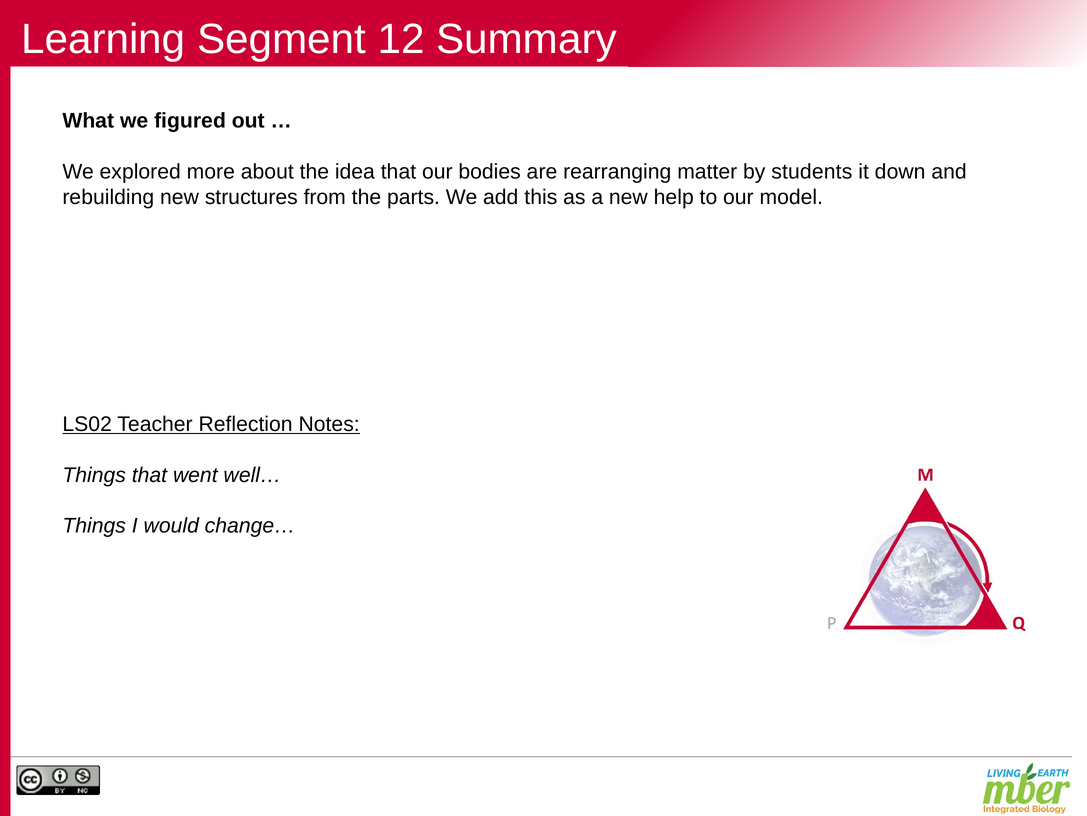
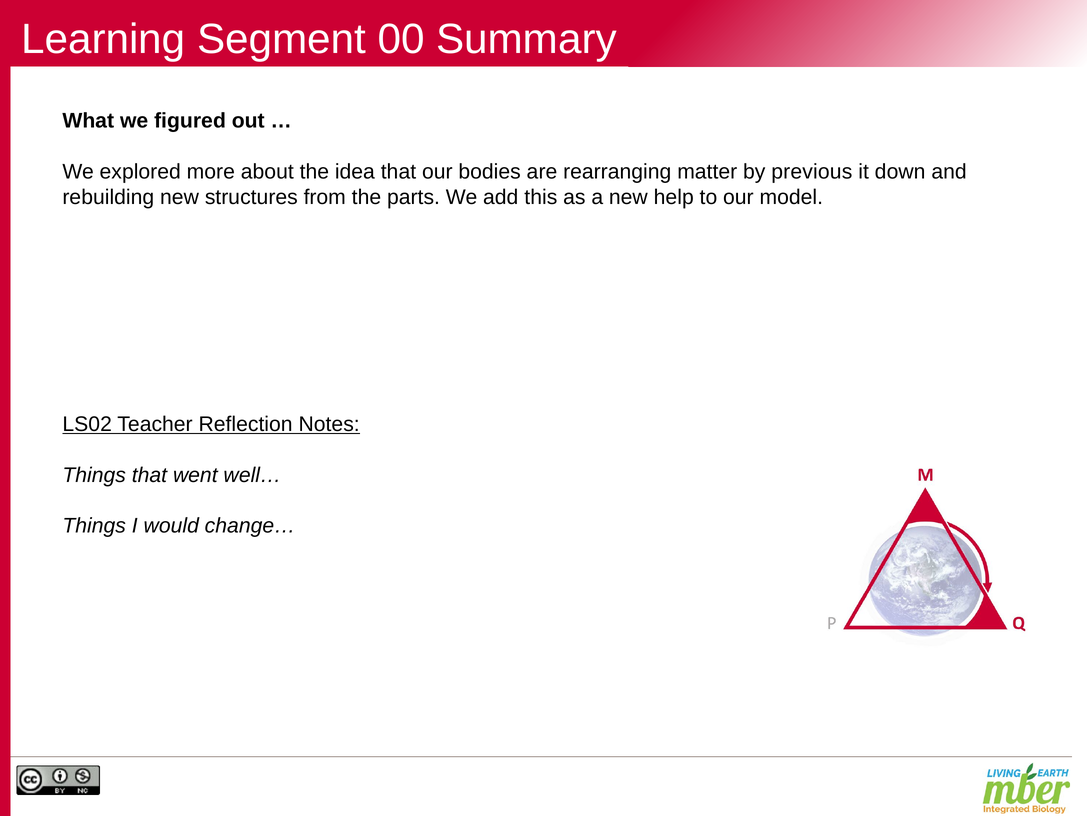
12: 12 -> 00 (401, 39)
students: students -> previous (812, 171)
